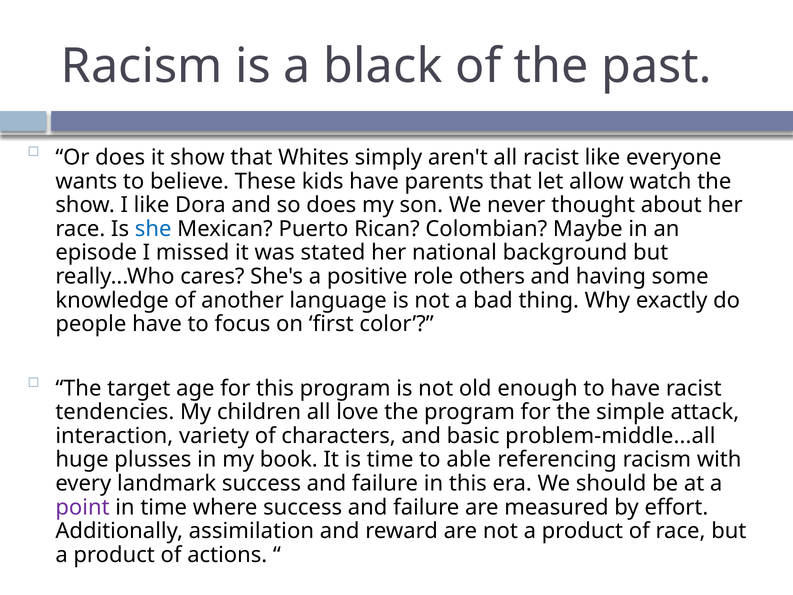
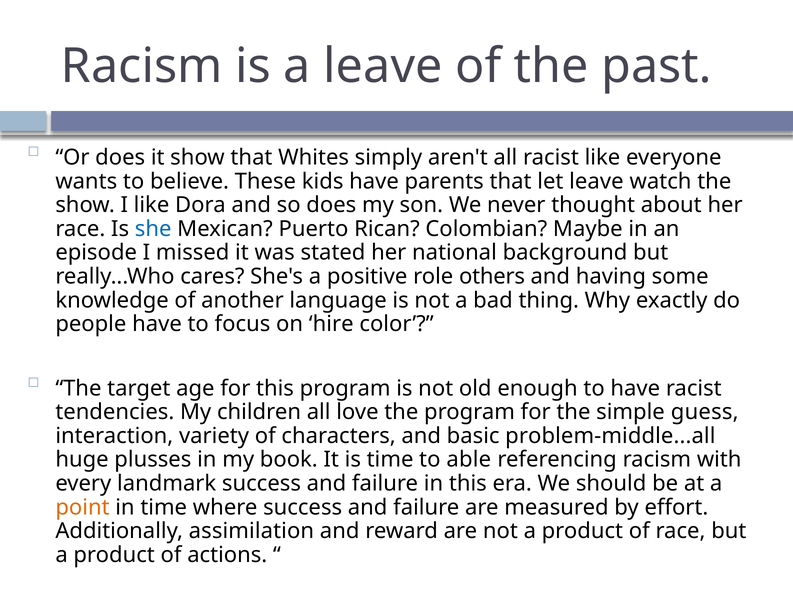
a black: black -> leave (383, 66)
let allow: allow -> leave (596, 181)
first: first -> hire (331, 324)
attack: attack -> guess (705, 412)
point colour: purple -> orange (82, 507)
